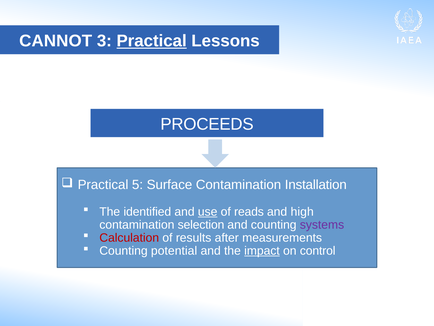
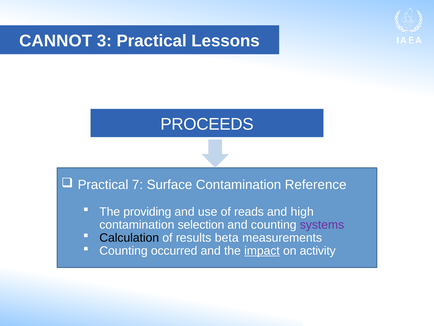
Practical underline: present -> none (152, 41)
5: 5 -> 7 (138, 185)
Installation: Installation -> Reference (316, 185)
identified: identified -> providing (147, 211)
use underline: present -> none (208, 211)
Calculation colour: red -> black (129, 237)
after: after -> beta (227, 237)
potential: potential -> occurred (174, 250)
control: control -> activity (318, 250)
